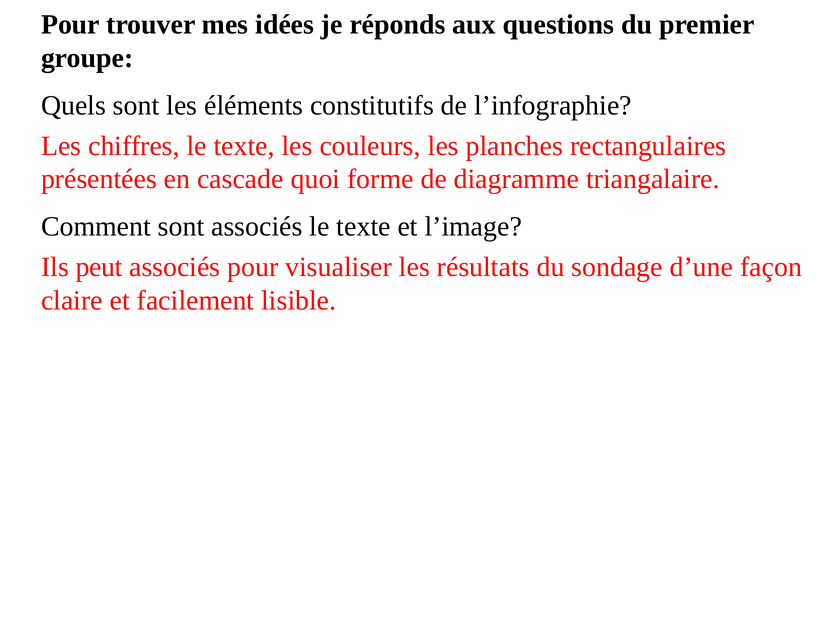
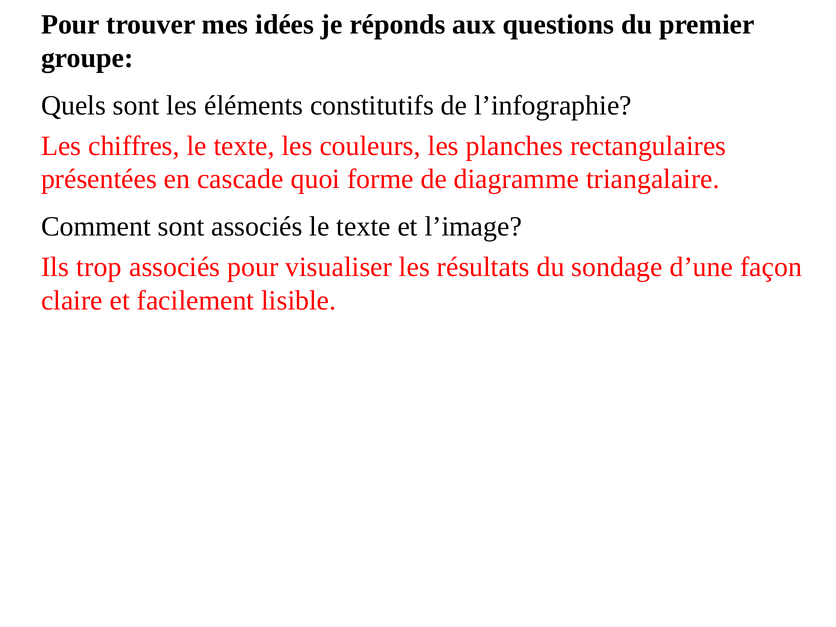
peut: peut -> trop (99, 267)
